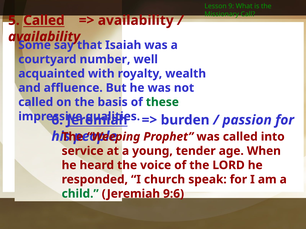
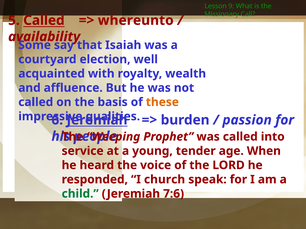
availability: availability -> whereunto (136, 20)
number: number -> election (105, 59)
these colour: green -> orange (162, 102)
9:6: 9:6 -> 7:6 (174, 194)
